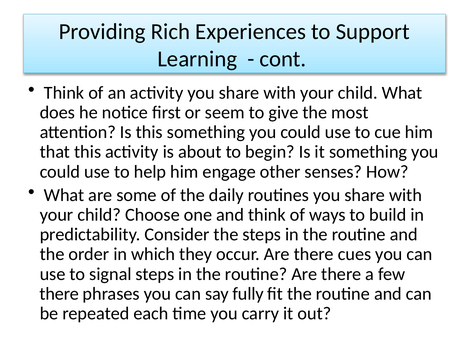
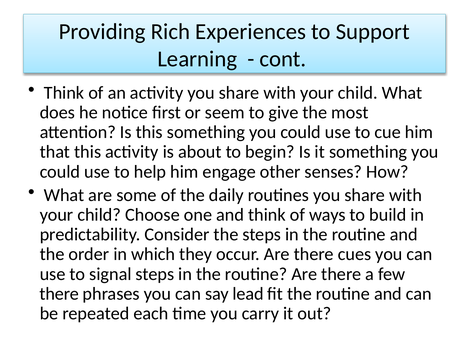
fully: fully -> lead (248, 293)
